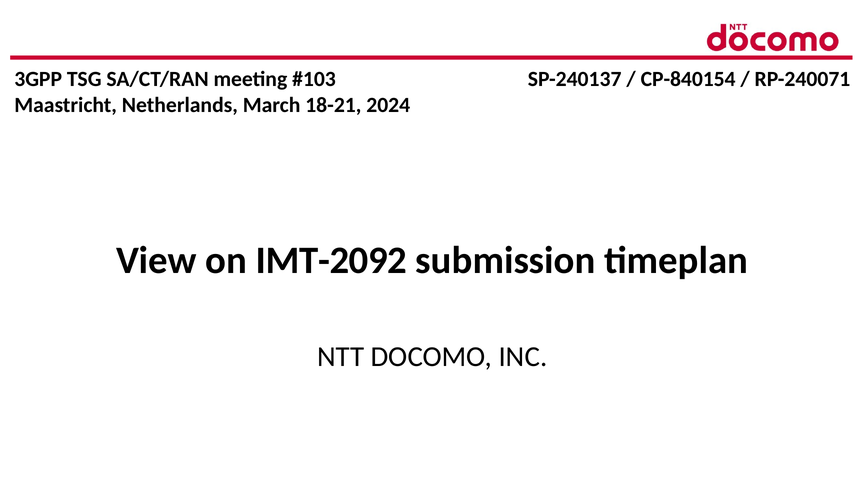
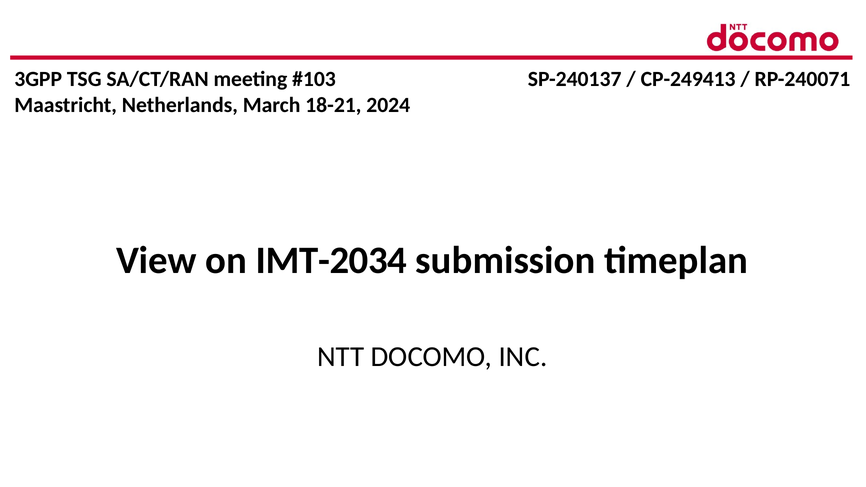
CP-840154: CP-840154 -> CP-249413 (688, 79)
IMT-2092: IMT-2092 -> IMT-2034 (331, 260)
